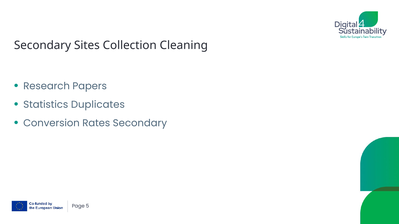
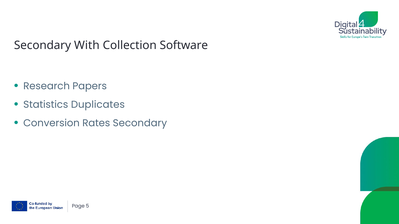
Sites: Sites -> With (87, 45)
Cleaning: Cleaning -> Software (184, 45)
